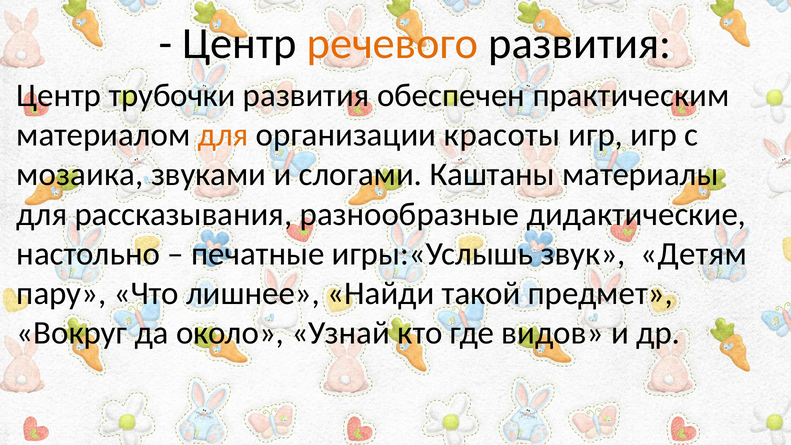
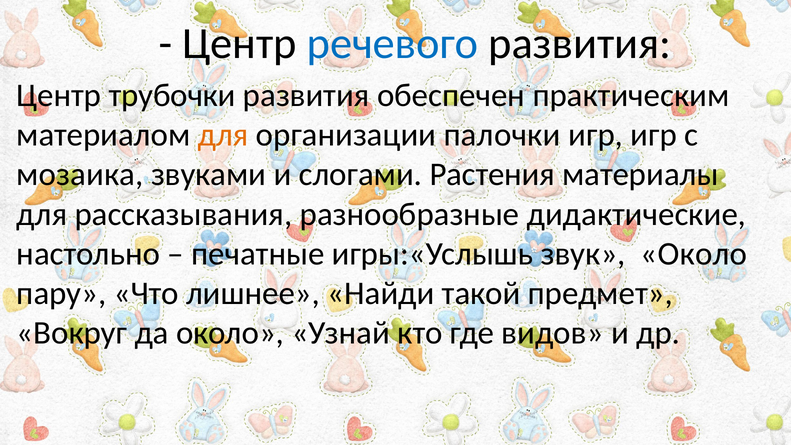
речевого colour: orange -> blue (393, 43)
красоты: красоты -> палочки (502, 135)
Каштаны: Каштаны -> Растения (492, 175)
звук Детям: Детям -> Около (694, 254)
